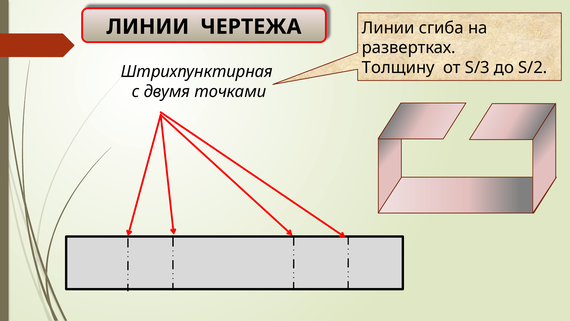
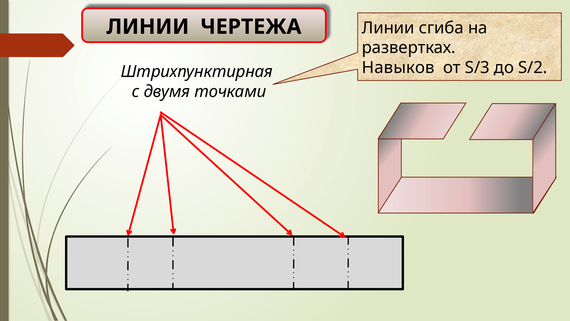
Толщину: Толщину -> Навыков (398, 68)
